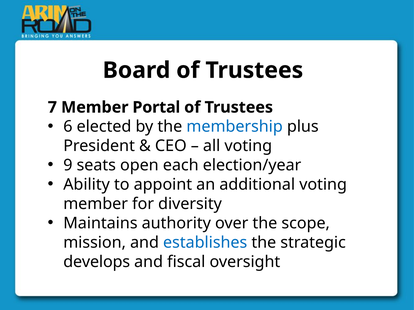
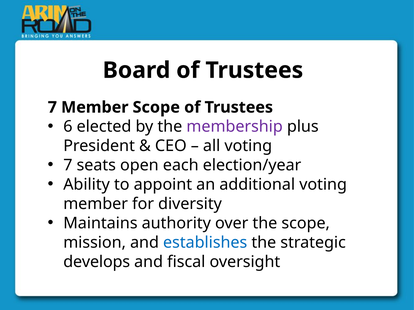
Member Portal: Portal -> Scope (156, 107)
membership colour: blue -> purple (235, 127)
9: 9 -> 7 (68, 165)
